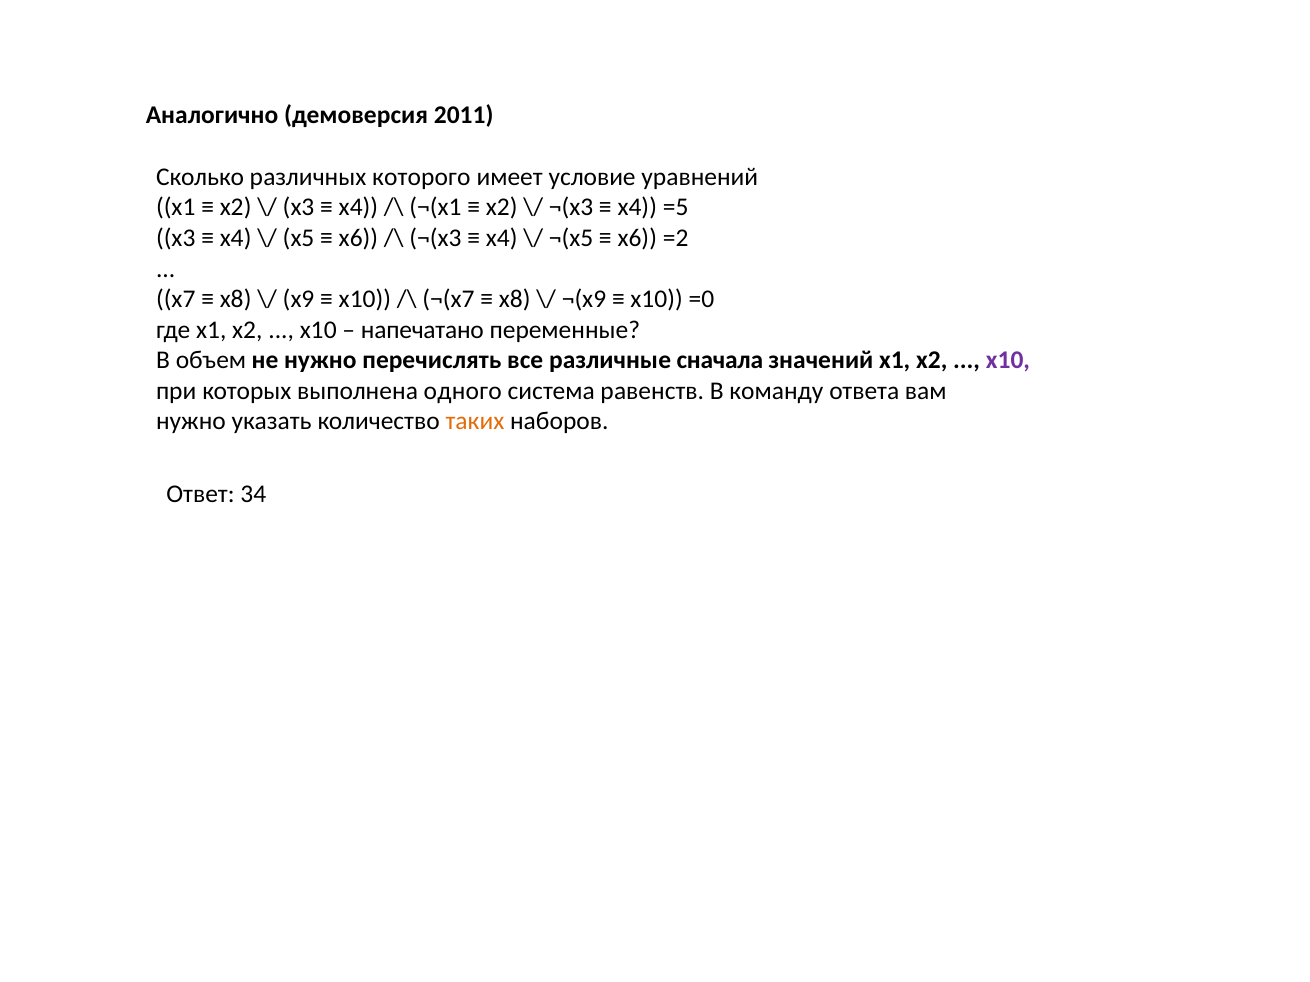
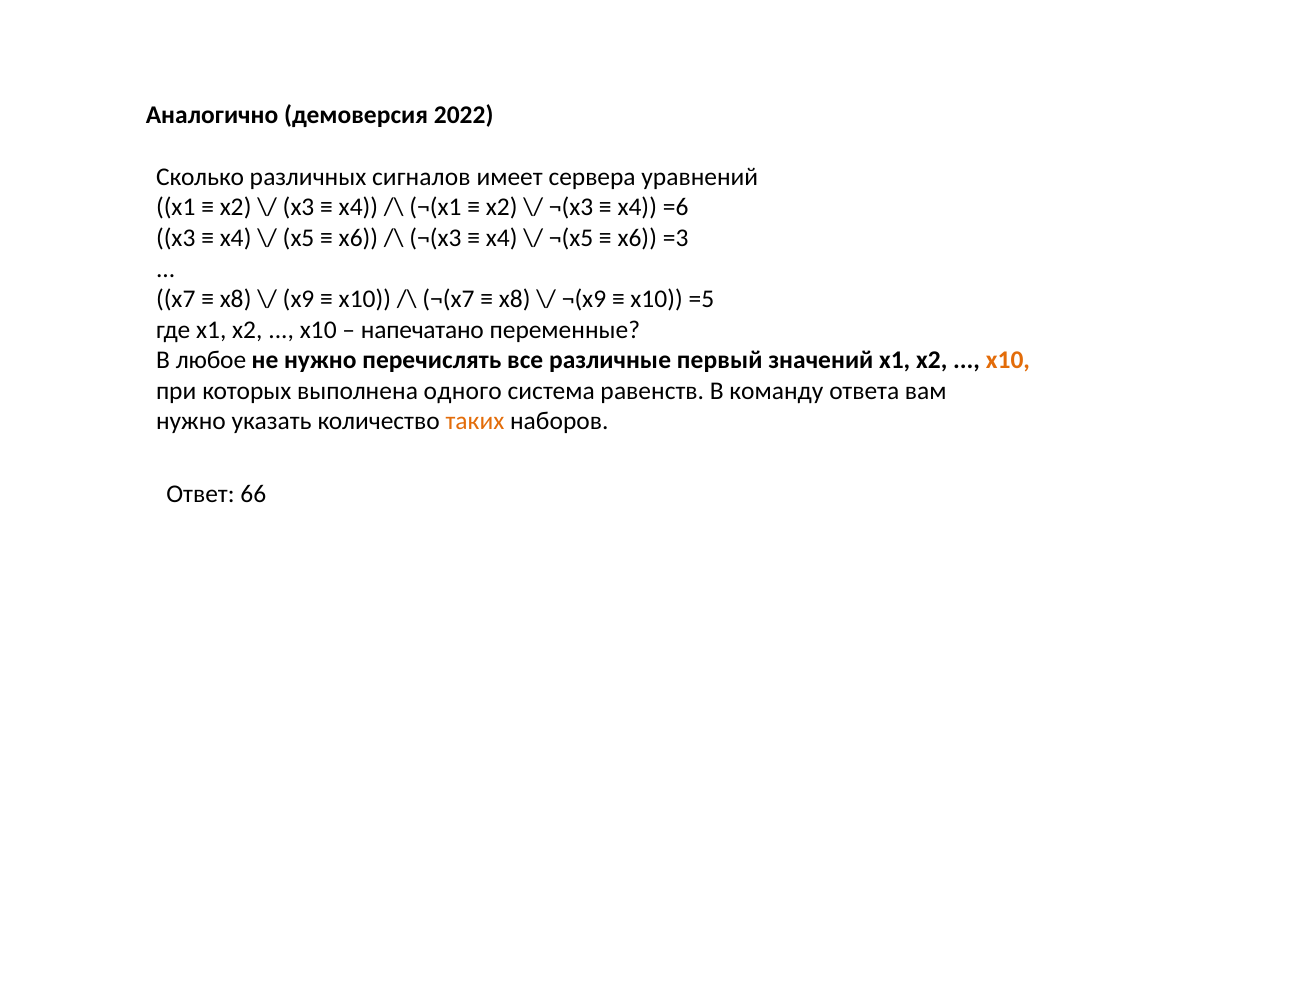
2011: 2011 -> 2022 (464, 116)
которого: которого -> сигналов (421, 177)
условие: условие -> сервера (592, 177)
=5: =5 -> =6 (676, 208)
=2: =2 -> =3 (676, 238)
=0: =0 -> =5 (701, 299)
объем: объем -> любое (211, 361)
сначала: сначала -> первый (720, 361)
x10 colour: purple -> orange (1008, 361)
34: 34 -> 66 (253, 494)
